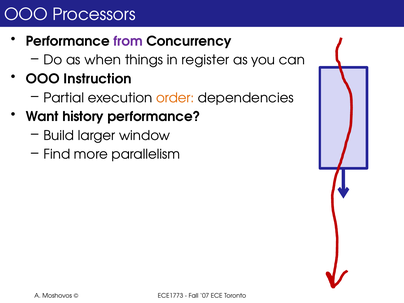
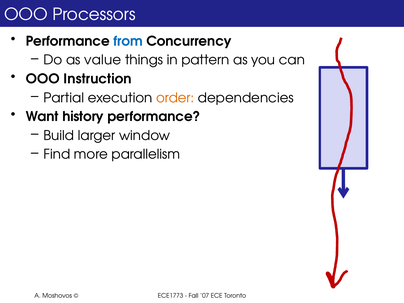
from colour: purple -> blue (128, 41)
when: when -> value (103, 60)
register: register -> pattern (205, 60)
